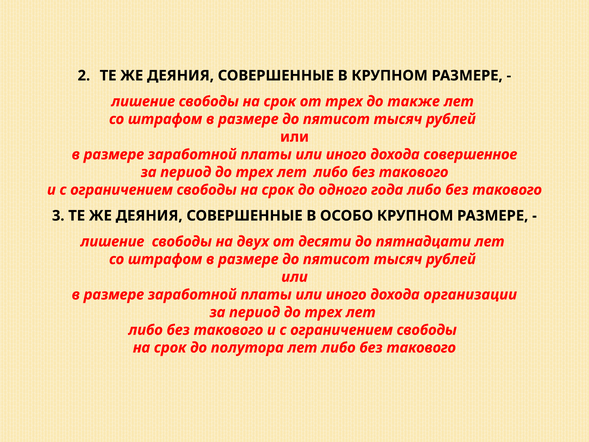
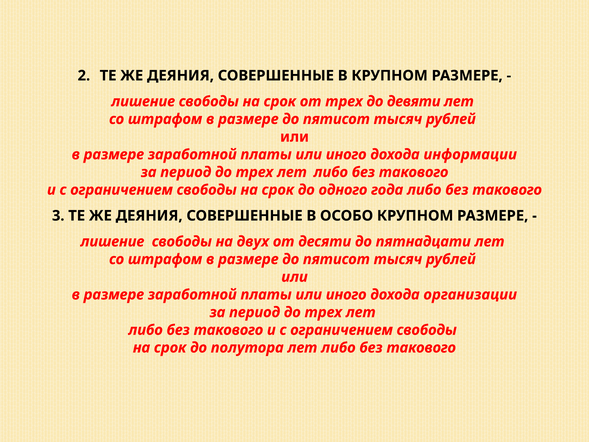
также: также -> девяти (414, 101)
совершенное: совершенное -> информации (470, 154)
